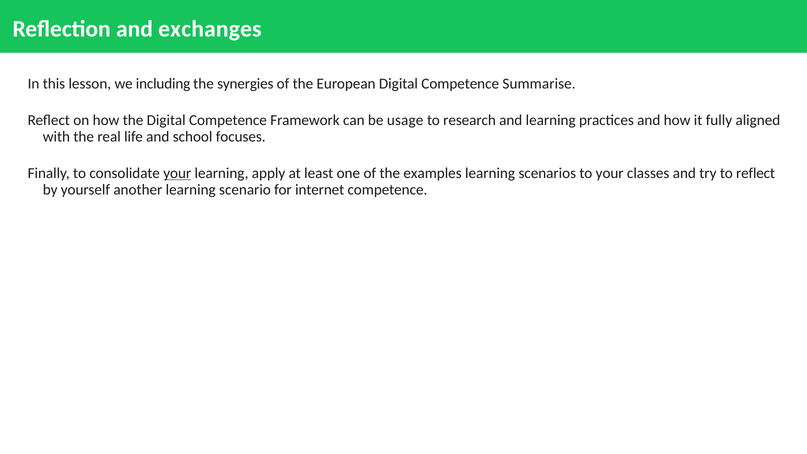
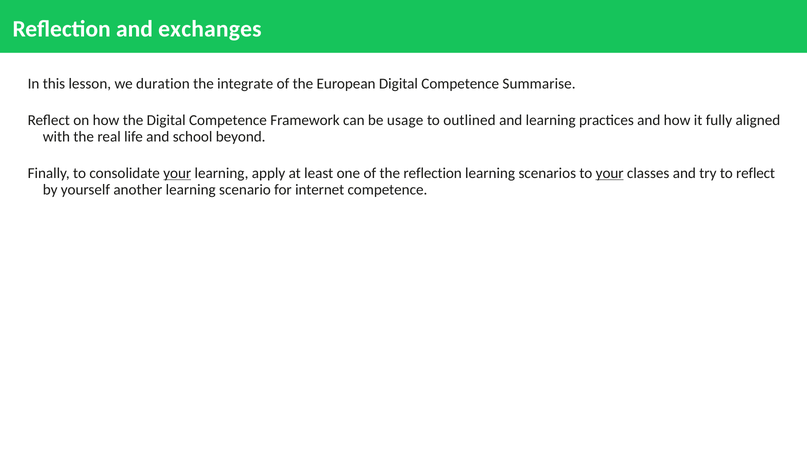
including: including -> duration (163, 84)
synergies: synergies -> integrate (245, 84)
research: research -> outlined (469, 120)
focuses: focuses -> beyond (241, 137)
the examples: examples -> reflection (433, 173)
your underline: none -> present (610, 173)
